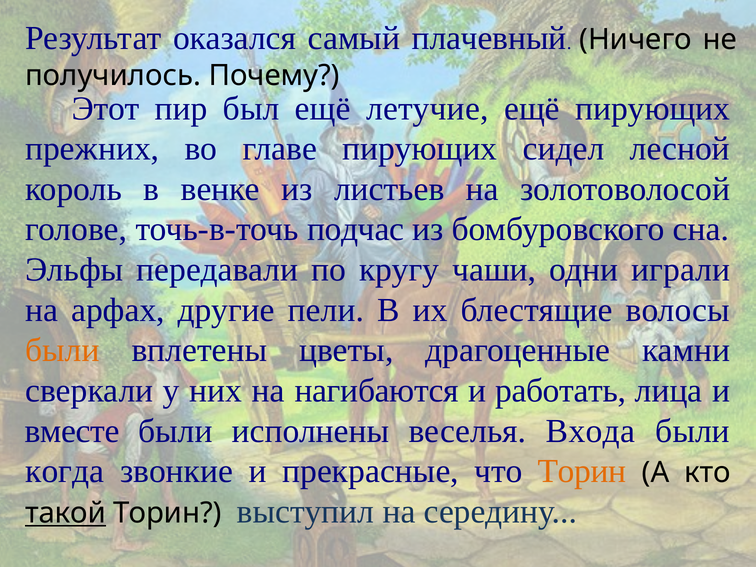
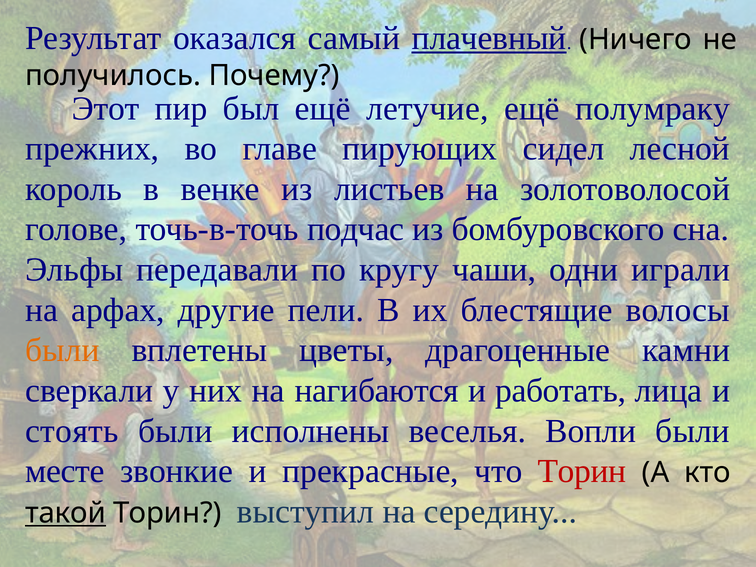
плачевный underline: none -> present (489, 38)
ещё пирующих: пирующих -> полумраку (653, 108)
вместе: вместе -> стоять (72, 431)
Входа: Входа -> Вопли (591, 431)
когда: когда -> месте (65, 471)
Торин colour: orange -> red (582, 471)
